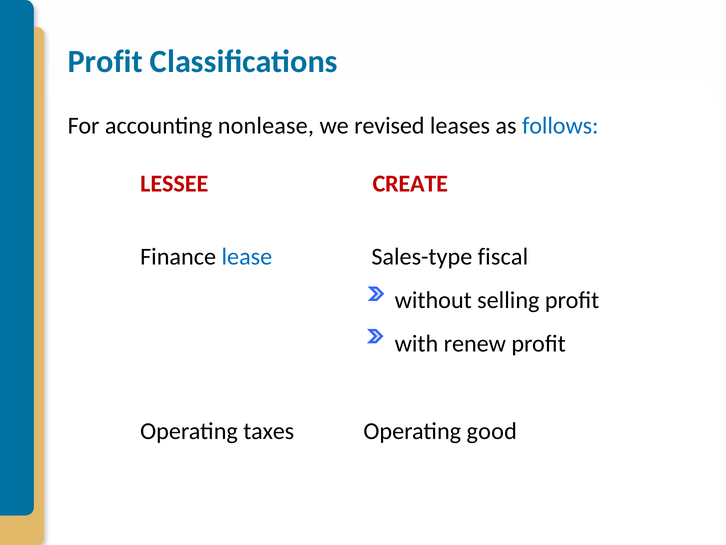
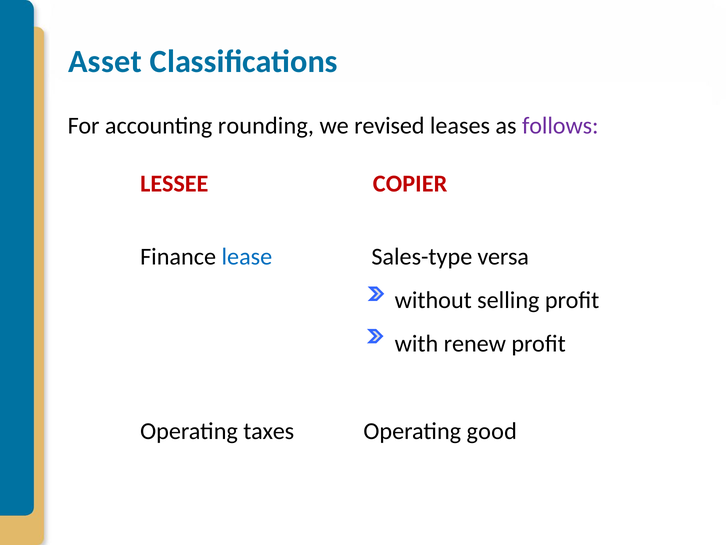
Profit: Profit -> Asset (105, 62)
nonlease: nonlease -> rounding (266, 126)
follows colour: blue -> purple (560, 126)
CREATE: CREATE -> COPIER (410, 184)
fiscal: fiscal -> versa (503, 256)
